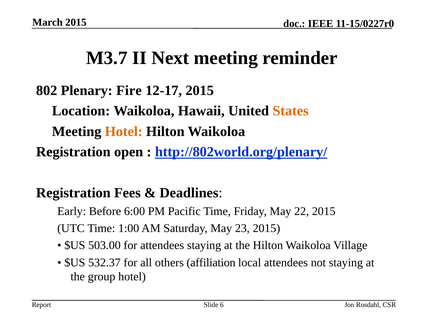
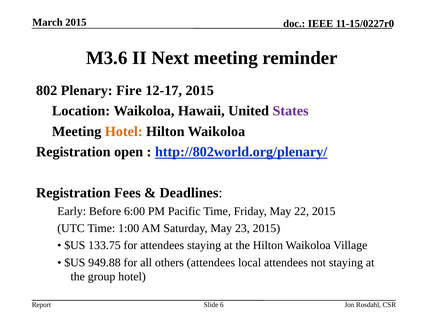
M3.7: M3.7 -> M3.6 (107, 58)
States colour: orange -> purple (291, 111)
503.00: 503.00 -> 133.75 (104, 245)
532.37: 532.37 -> 949.88 (104, 263)
others affiliation: affiliation -> attendees (211, 263)
